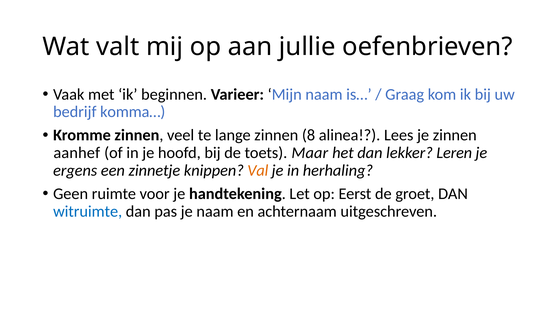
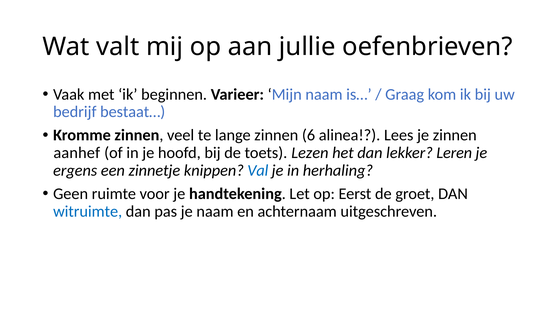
komma…: komma… -> bestaat… (133, 112)
8: 8 -> 6 (309, 135)
Maar: Maar -> Lezen (310, 153)
Val colour: orange -> blue (258, 171)
